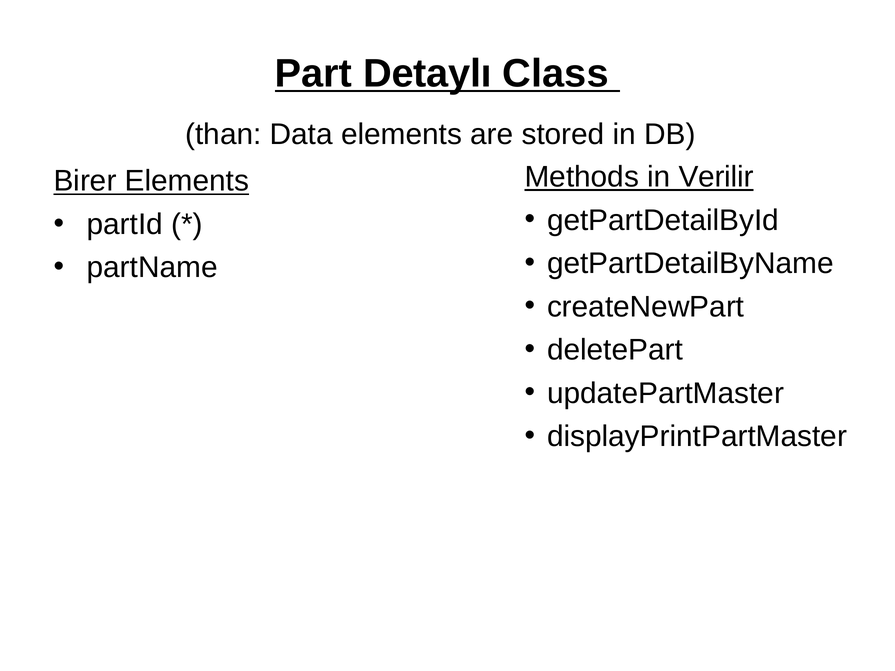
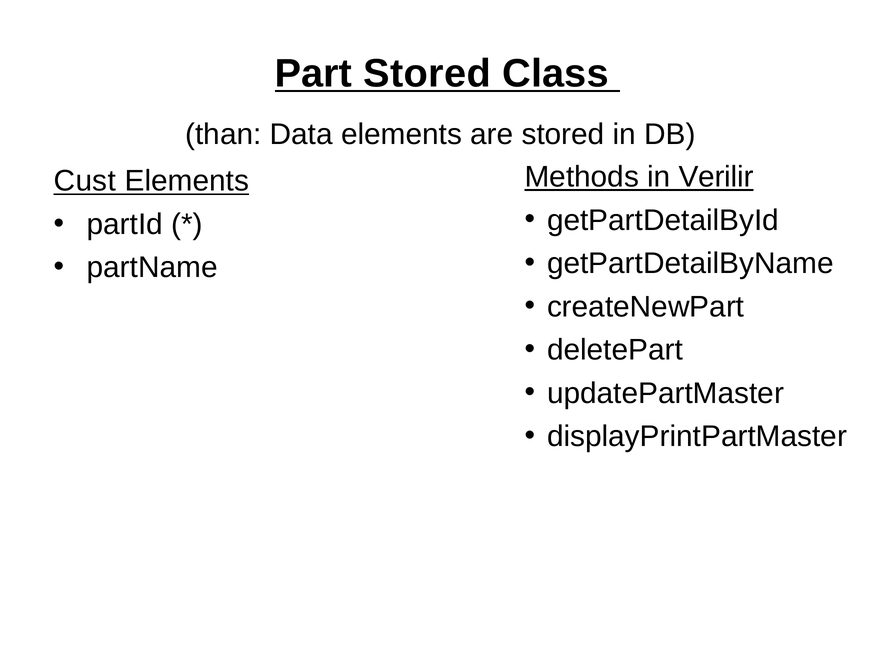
Part Detaylı: Detaylı -> Stored (427, 74)
Birer: Birer -> Cust (85, 181)
